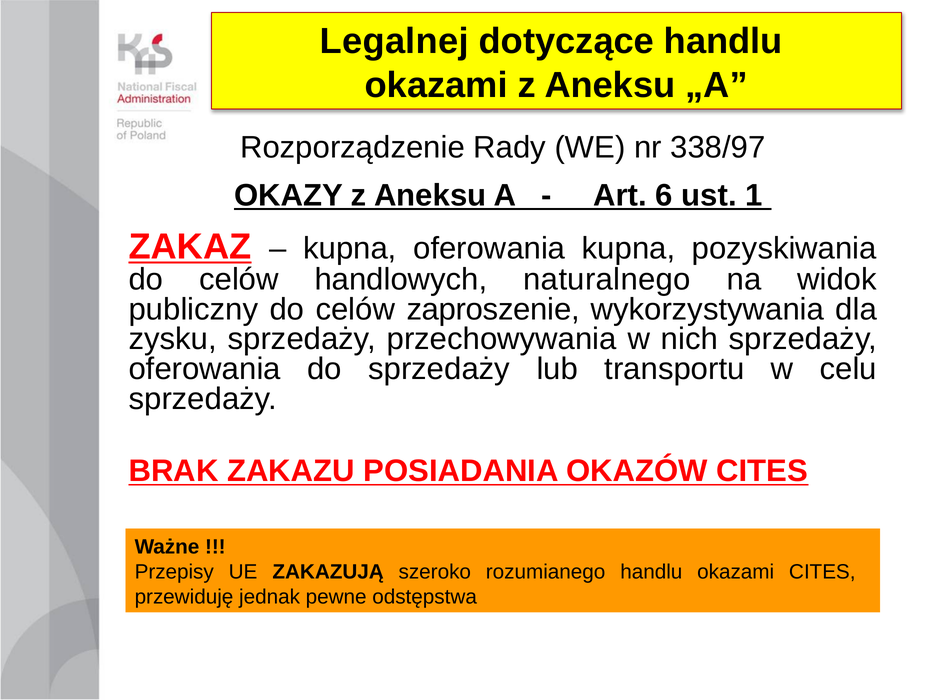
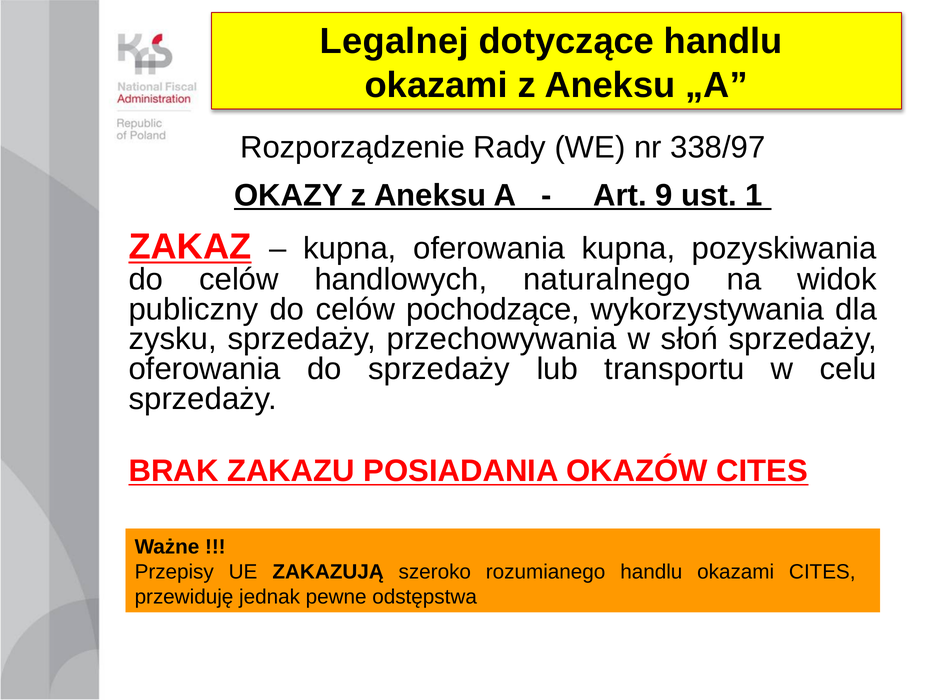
6: 6 -> 9 (664, 195)
zaproszenie: zaproszenie -> pochodzące (493, 309)
nich: nich -> słoń (689, 339)
